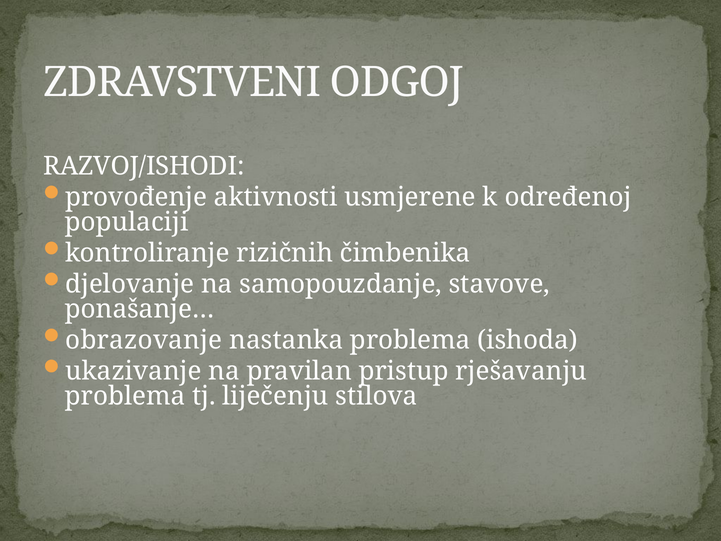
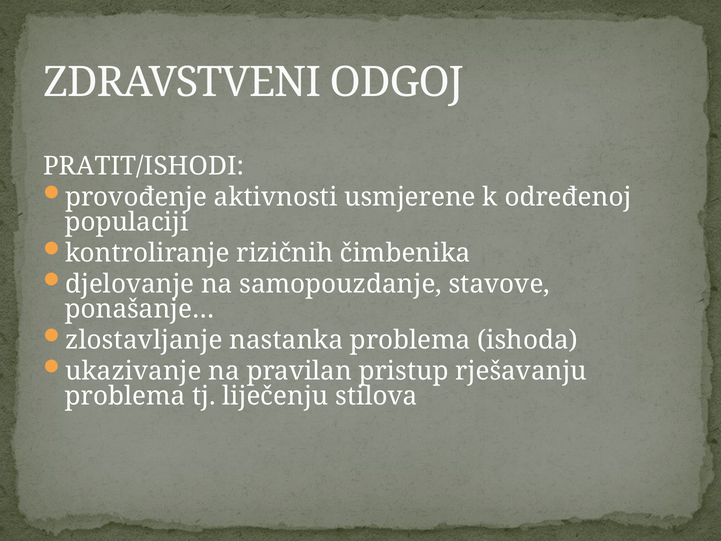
RAZVOJ/ISHODI: RAZVOJ/ISHODI -> PRATIT/ISHODI (144, 166)
obrazovanje: obrazovanje -> zlostavljanje (144, 340)
